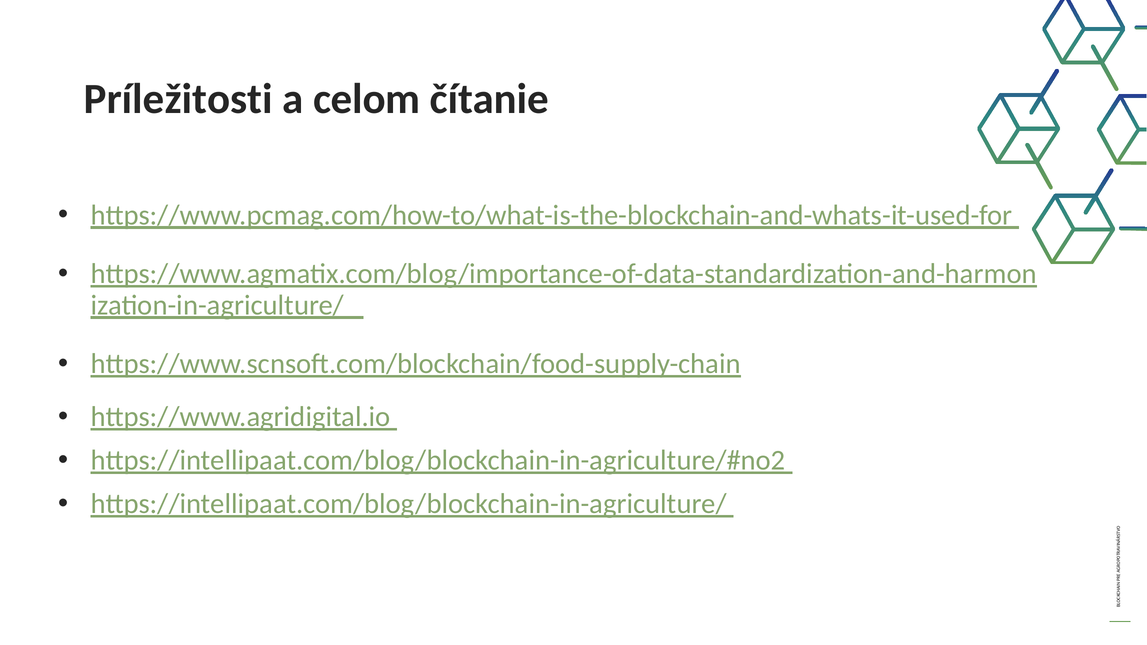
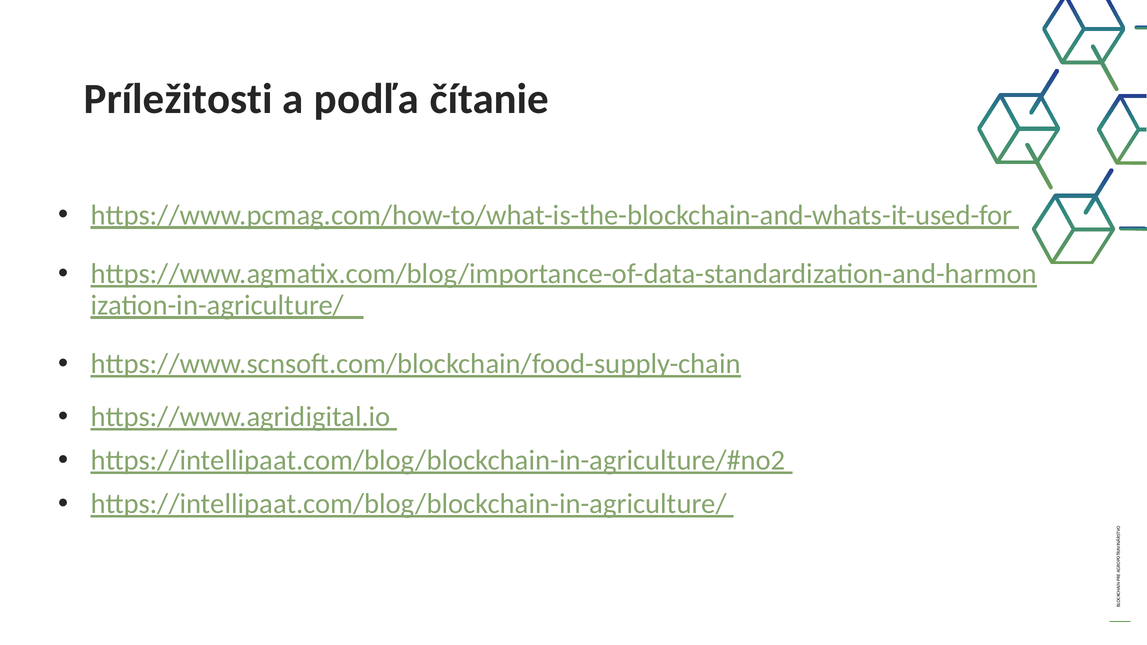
celom: celom -> podľa (366, 99)
